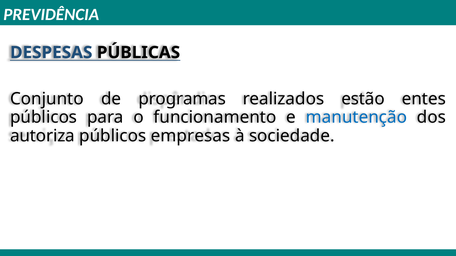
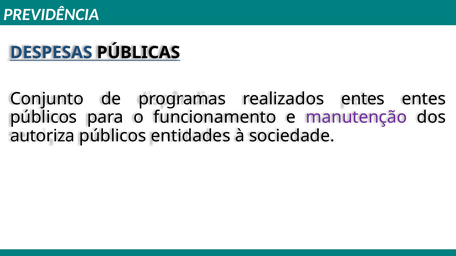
realizados estão: estão -> entes (363, 99)
manutenção colour: blue -> purple (356, 118)
empresas: empresas -> entidades (191, 136)
